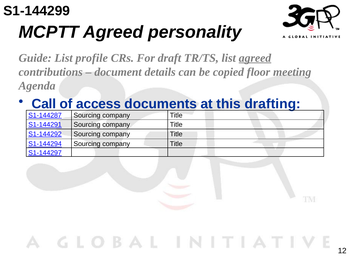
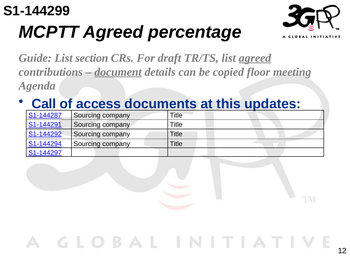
personality: personality -> percentage (195, 32)
profile: profile -> section (92, 58)
document underline: none -> present (118, 72)
drafting: drafting -> updates (273, 104)
